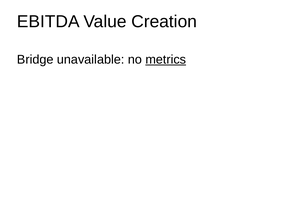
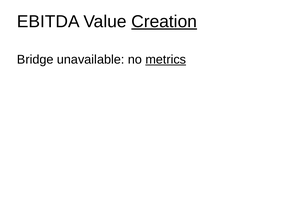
Creation underline: none -> present (164, 22)
